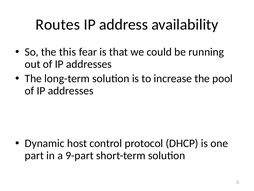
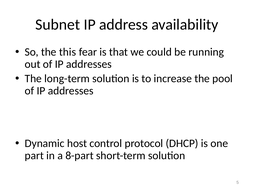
Routes: Routes -> Subnet (58, 25)
9-part: 9-part -> 8-part (80, 155)
